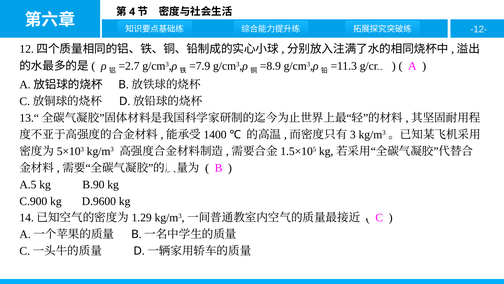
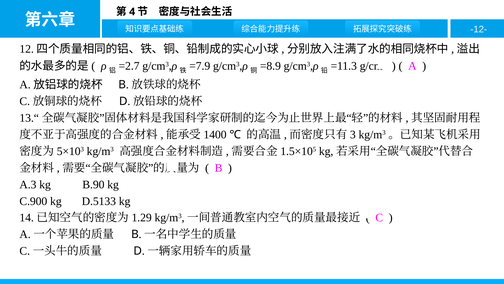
A.5: A.5 -> A.3 (28, 184)
D.9600: D.9600 -> D.5133 (99, 201)
